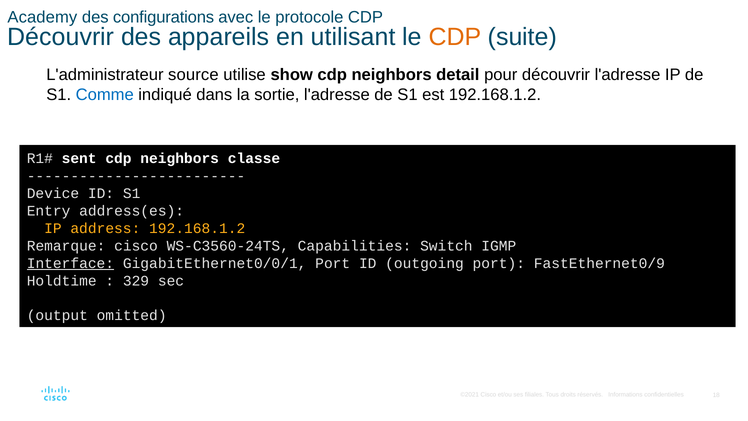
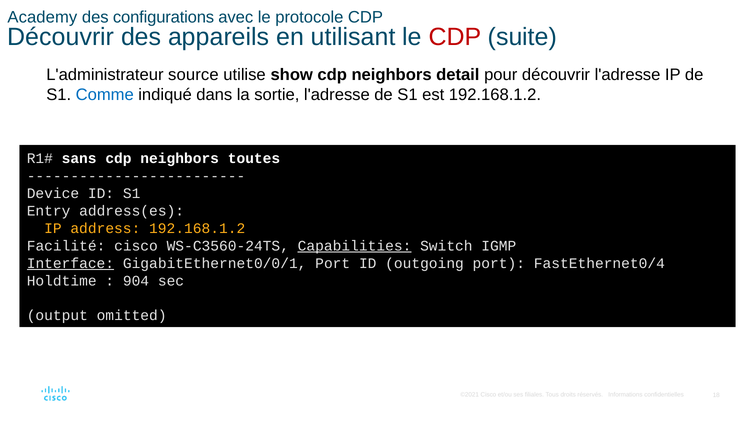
CDP colour: orange -> red (455, 37)
sent: sent -> sans (79, 158)
classe: classe -> toutes (254, 158)
Remarque: Remarque -> Facilité (66, 246)
Capabilities underline: none -> present (355, 246)
FastEthernet0/9: FastEthernet0/9 -> FastEthernet0/4 (599, 263)
329: 329 -> 904 (136, 281)
